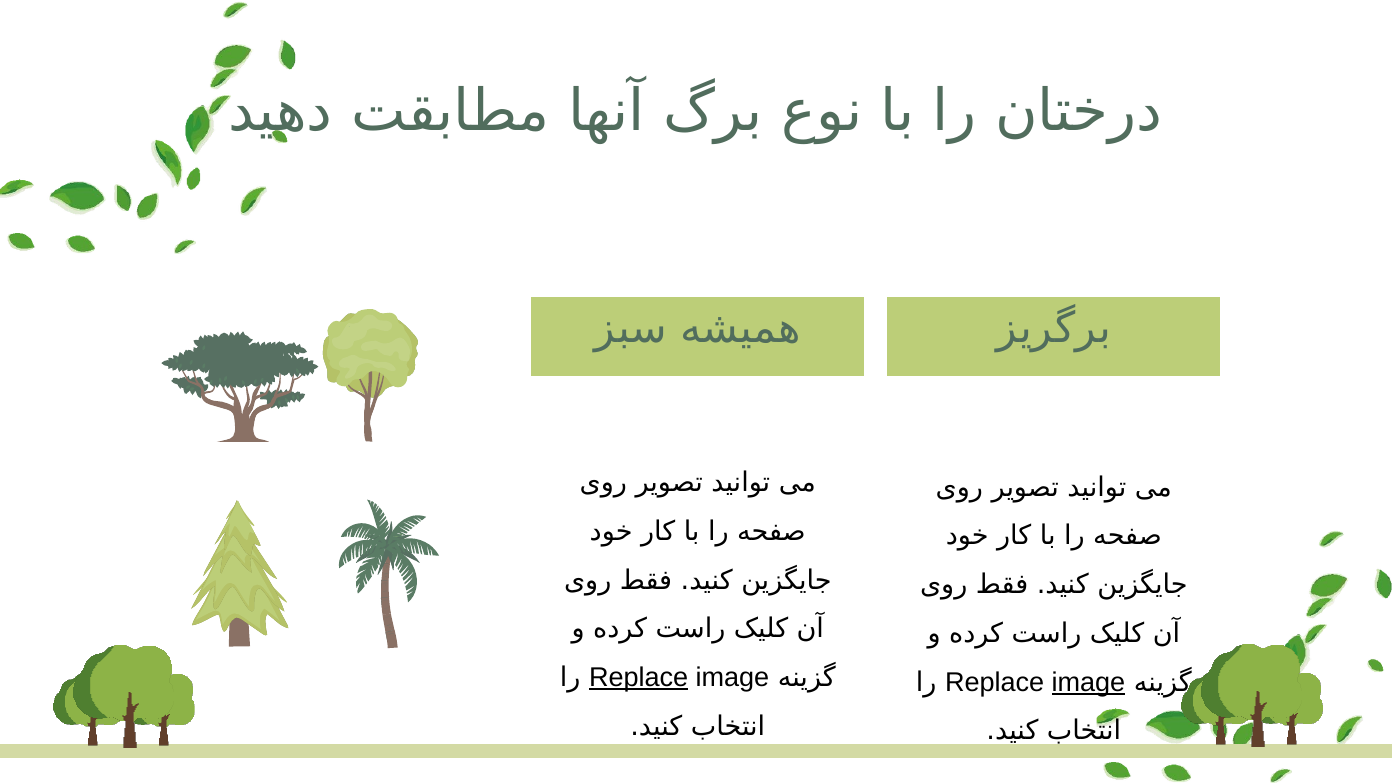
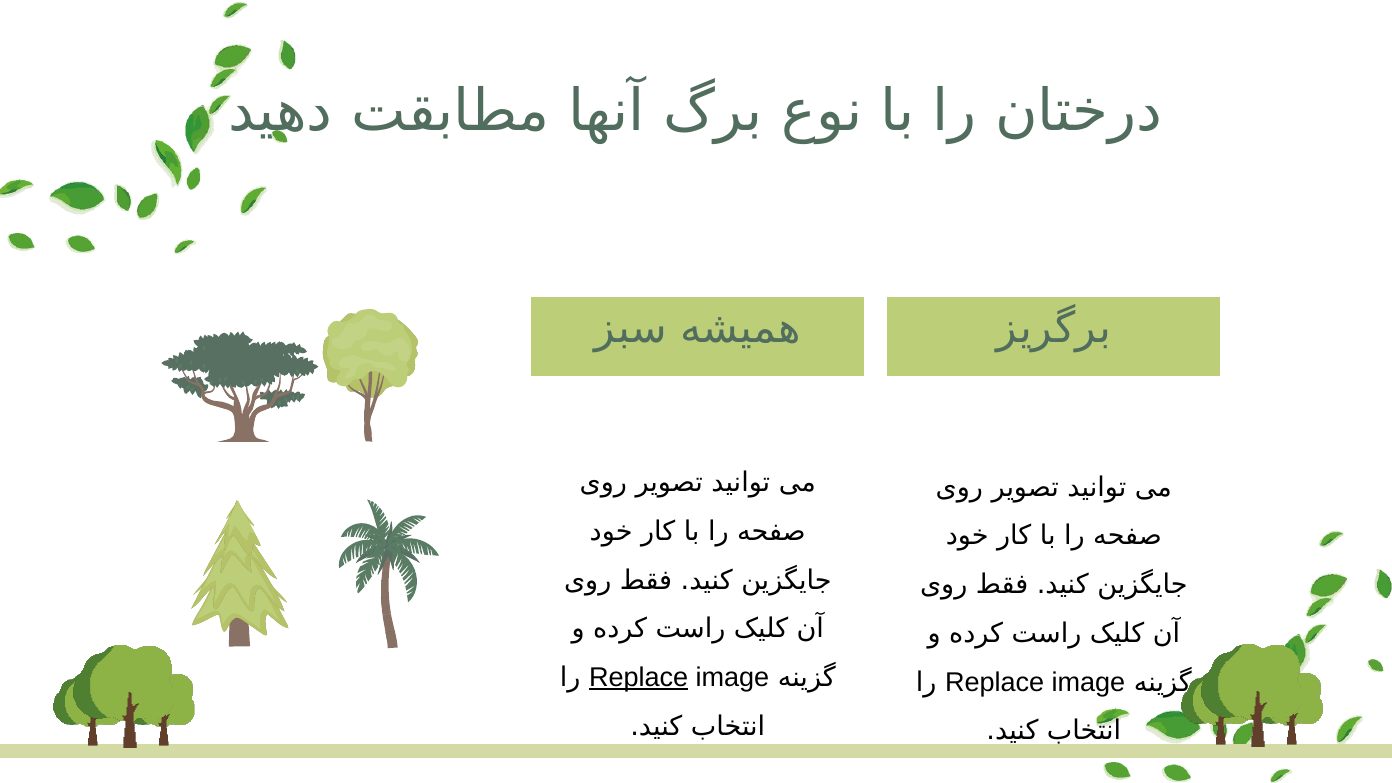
image underline: present -> none (1088, 682)
